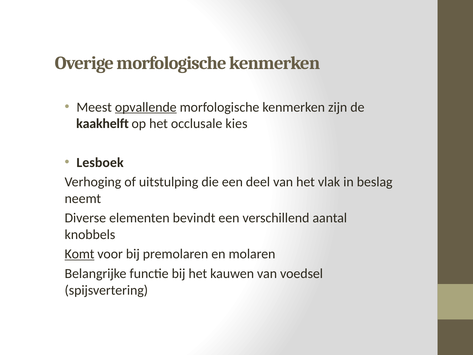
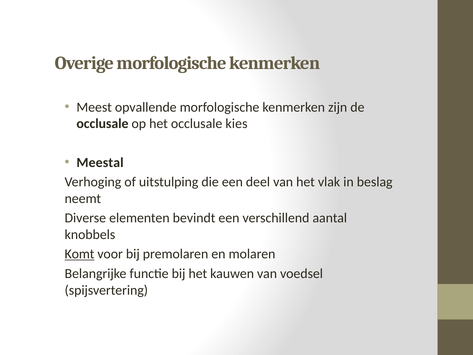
opvallende underline: present -> none (146, 107)
kaakhelft: kaakhelft -> occlusale (102, 124)
Lesboek: Lesboek -> Meestal (100, 162)
